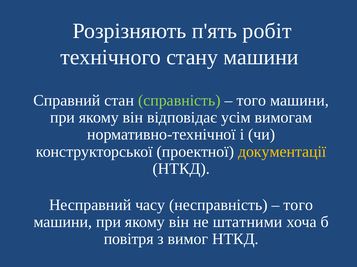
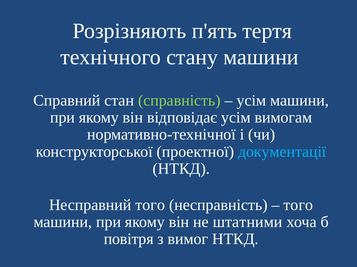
робіт: робіт -> тертя (267, 31)
того: того -> усім (251, 101)
документації colour: yellow -> light blue (282, 152)
Несправний часу: часу -> того (150, 205)
